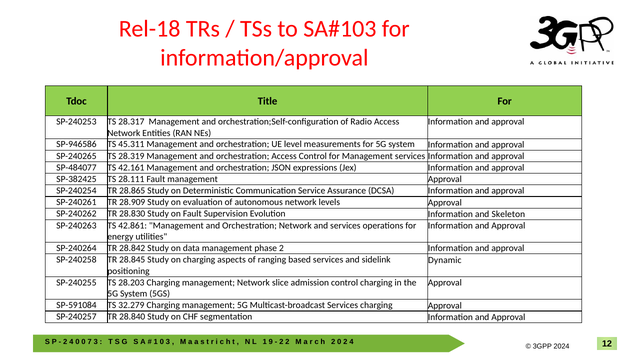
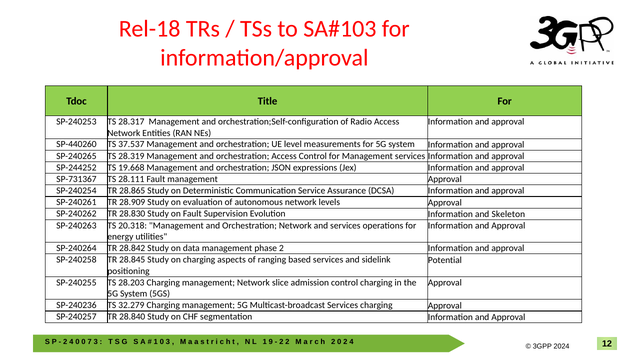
SP-946586: SP-946586 -> SP-440260 (76, 144)
45.311: 45.311 -> 37.537 (131, 144)
SP-484077: SP-484077 -> SP-244252 (76, 168)
42.161: 42.161 -> 19.668 (131, 168)
SP-382425: SP-382425 -> SP-731367 (76, 179)
42.861: 42.861 -> 20.318 (133, 225)
Dynamic: Dynamic -> Potential (445, 260)
SP-591084: SP-591084 -> SP-240236 (76, 305)
